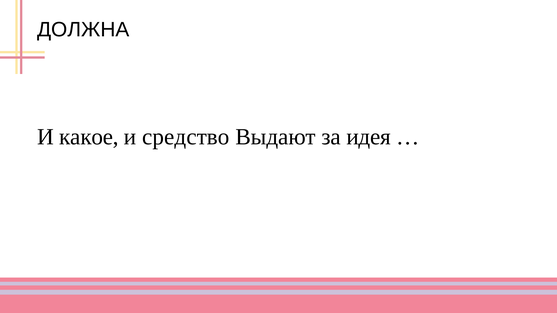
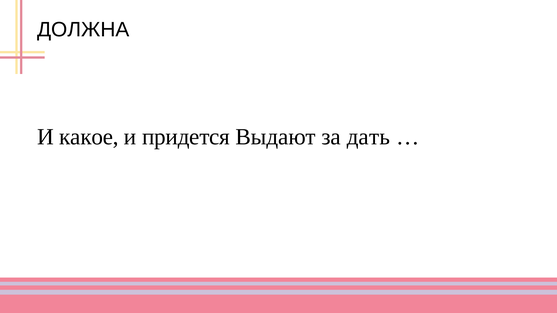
средство: средство -> придется (186, 137)
идея: идея -> дать (368, 137)
